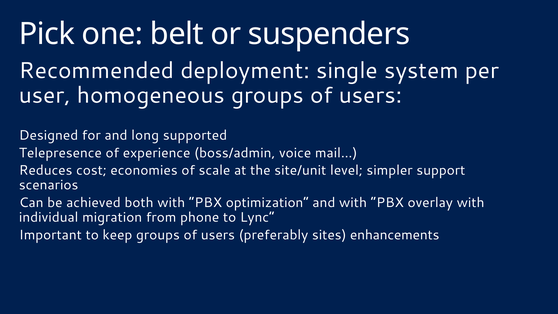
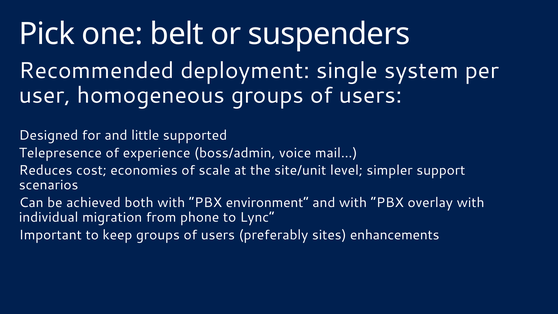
long: long -> little (145, 135)
optimization: optimization -> environment (267, 203)
